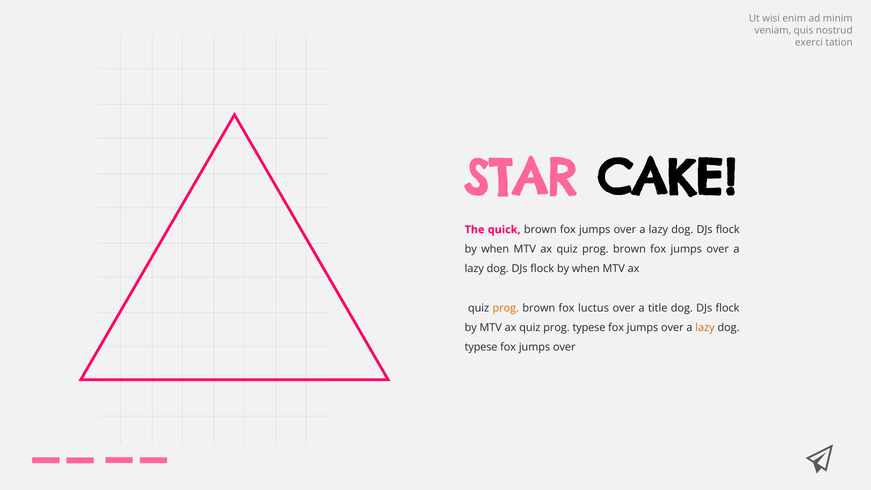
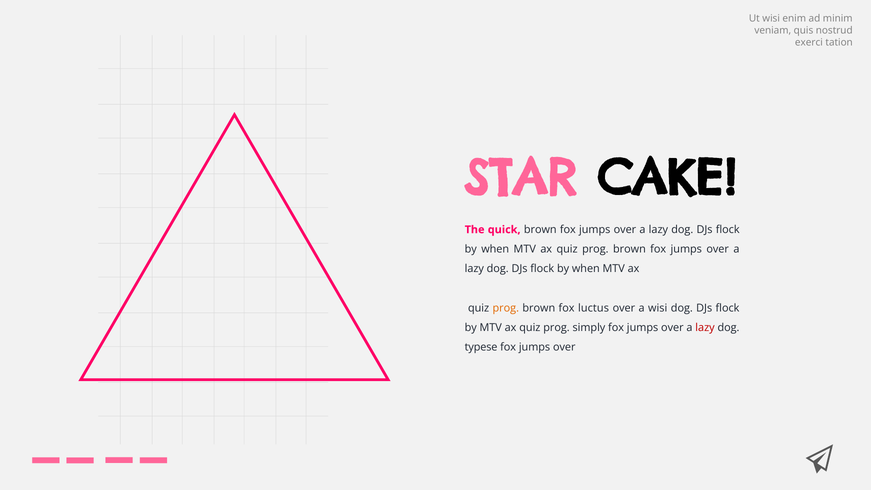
a title: title -> wisi (658, 308)
prog typese: typese -> simply (589, 328)
lazy colour: orange -> red (705, 328)
